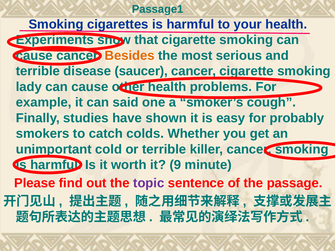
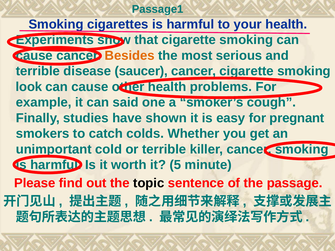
lady: lady -> look (29, 87)
probably: probably -> pregnant (297, 118)
9: 9 -> 5 (175, 165)
topic colour: purple -> black (149, 183)
